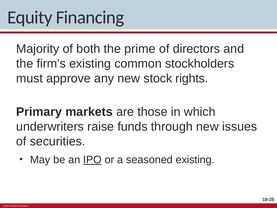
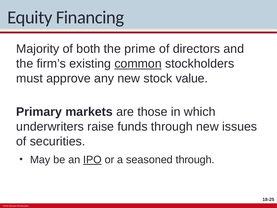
common underline: none -> present (138, 64)
rights: rights -> value (192, 78)
seasoned existing: existing -> through (195, 160)
